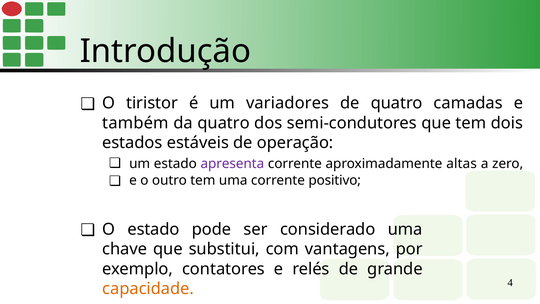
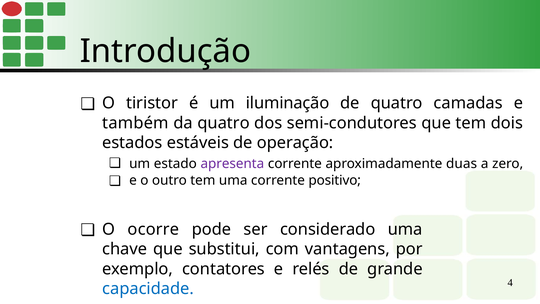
variadores: variadores -> iluminação (288, 103)
altas: altas -> duas (462, 163)
O estado: estado -> ocorre (153, 229)
capacidade colour: orange -> blue (148, 288)
